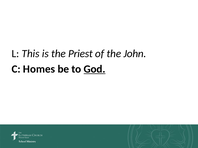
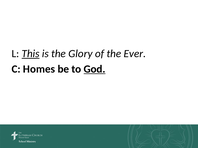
This underline: none -> present (31, 54)
Priest: Priest -> Glory (80, 54)
John: John -> Ever (135, 54)
